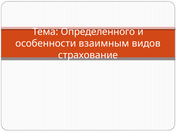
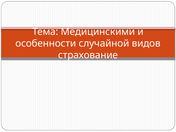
Определенного: Определенного -> Медицинскими (98, 32)
взаимным: взаимным -> случайной (104, 43)
